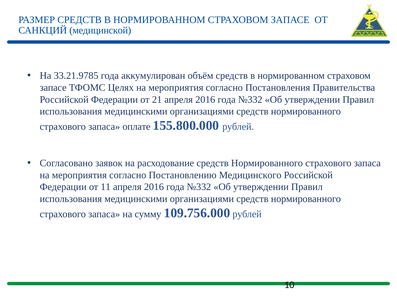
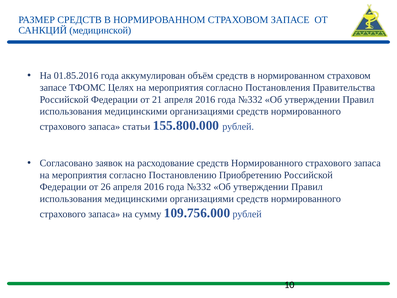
33.21.9785: 33.21.9785 -> 01.85.2016 (76, 76)
оплате: оплате -> статьи (136, 127)
Медицинского: Медицинского -> Приобретению (250, 175)
11: 11 -> 26 (106, 187)
